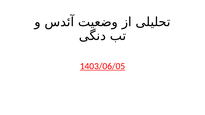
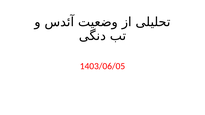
1403/06/05 underline: present -> none (102, 66)
